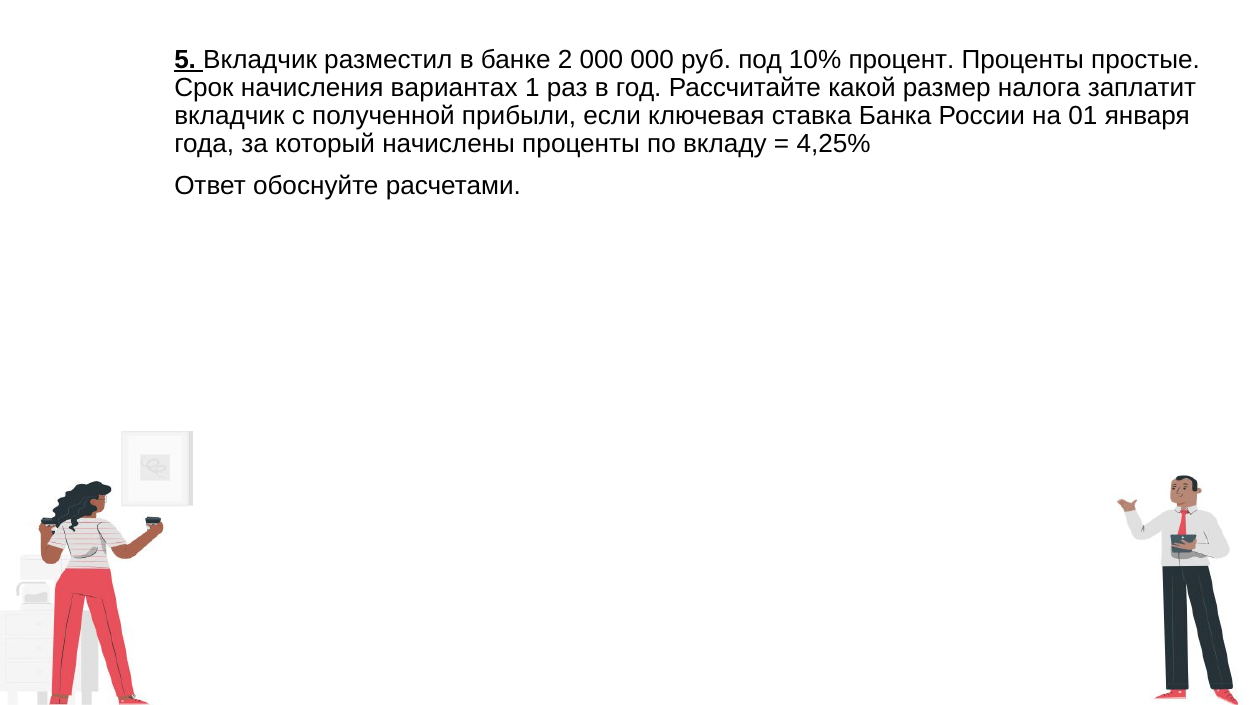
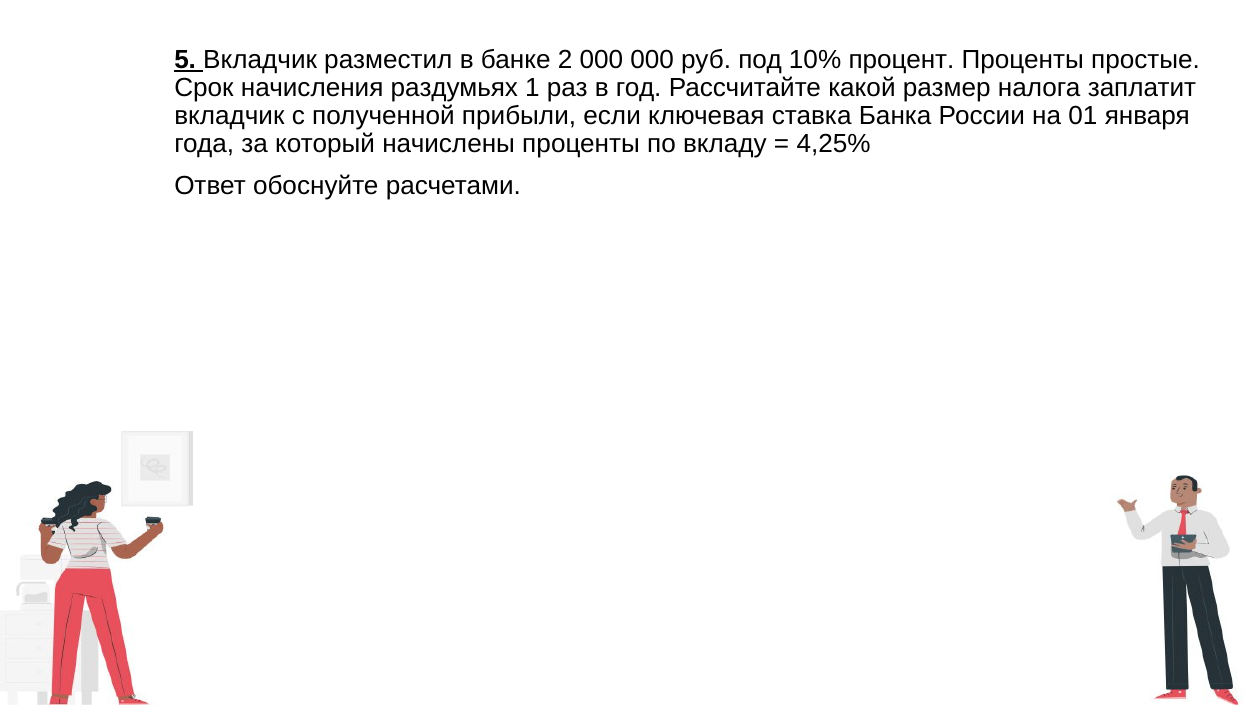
вариантах: вариантах -> раздумьях (454, 88)
